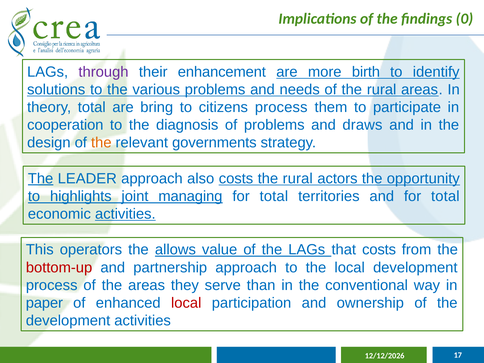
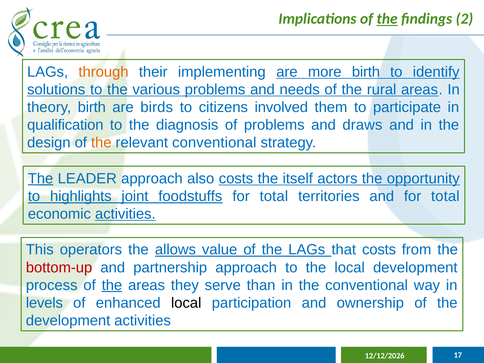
the underline: none -> present (387, 19)
0: 0 -> 2 (464, 19)
through colour: purple -> orange (104, 72)
enhancement: enhancement -> implementing (222, 72)
theory total: total -> birth (92, 107)
bring: bring -> birds (157, 107)
citizens process: process -> involved (281, 107)
cooperation: cooperation -> qualification (65, 125)
relevant governments: governments -> conventional (214, 143)
rural: rural -> itself (298, 179)
managing: managing -> foodstuffs (190, 196)
the underline: none -> present (112, 285)
paper: paper -> levels (44, 303)
local colour: red -> black (186, 303)
